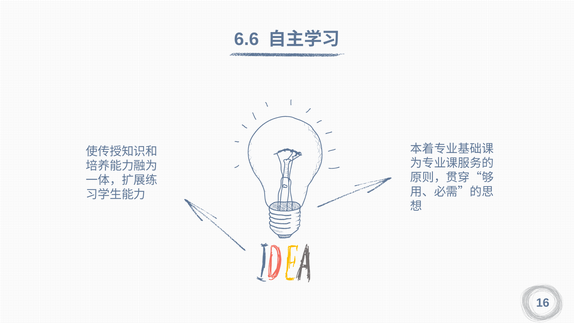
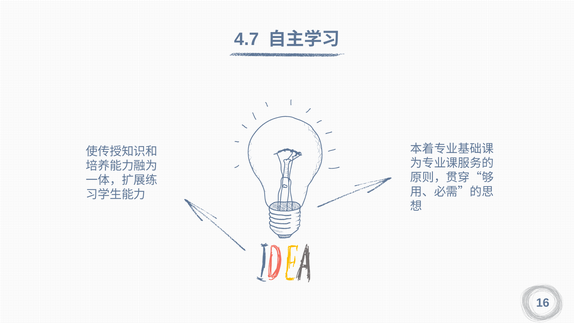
6.6: 6.6 -> 4.7 (246, 39)
